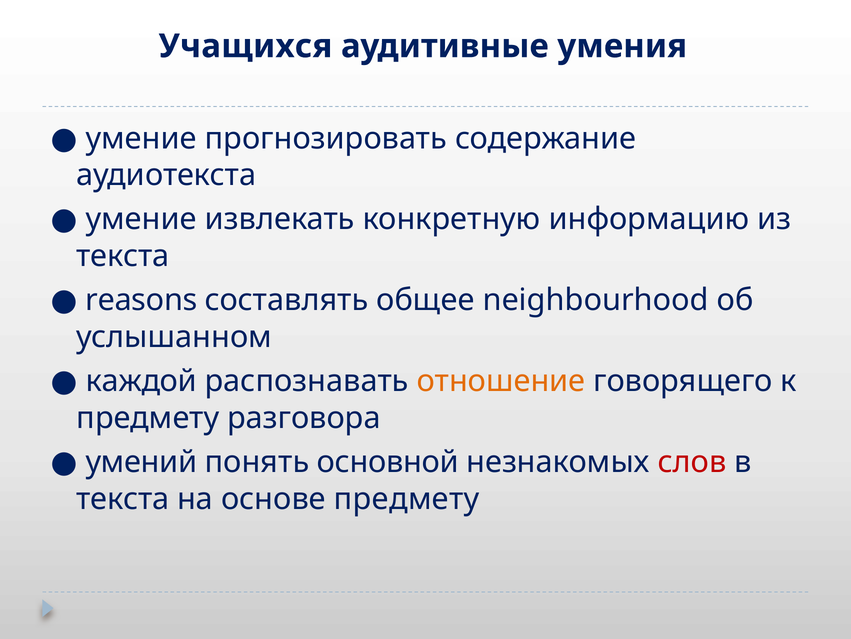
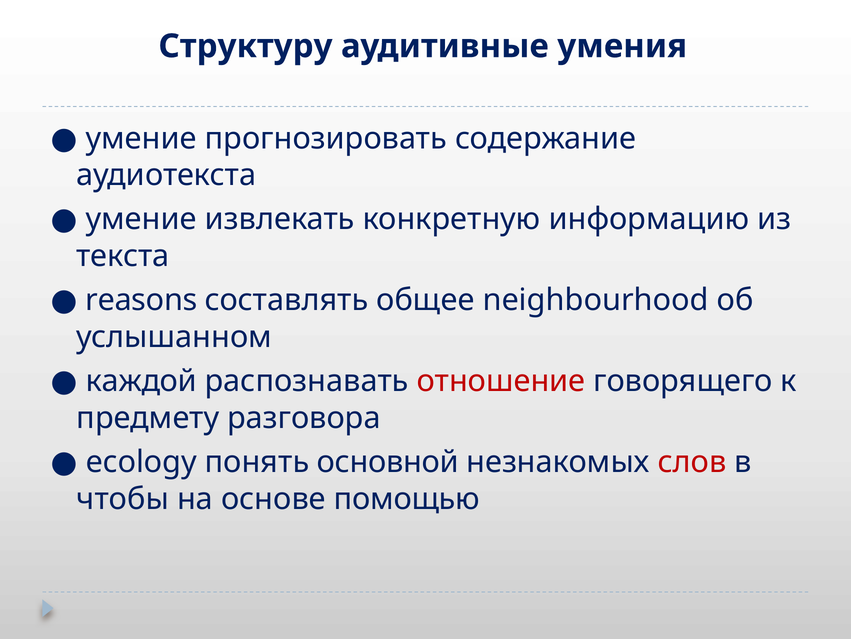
Учащихся: Учащихся -> Структуру (245, 46)
отношение colour: orange -> red (501, 381)
умений: умений -> ecology (141, 461)
текста: текста -> чтобы (123, 498)
основе предмету: предмету -> помощью (407, 498)
